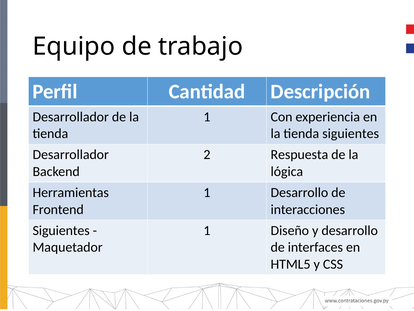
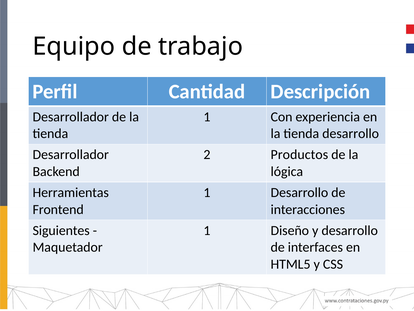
tienda siguientes: siguientes -> desarrollo (351, 133)
Respuesta: Respuesta -> Productos (299, 154)
